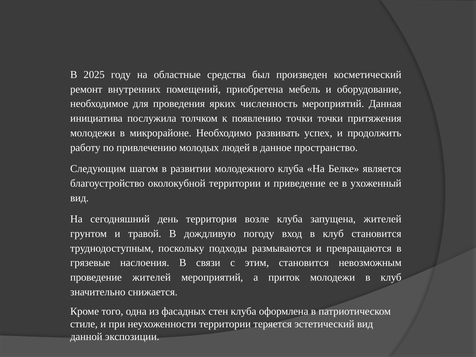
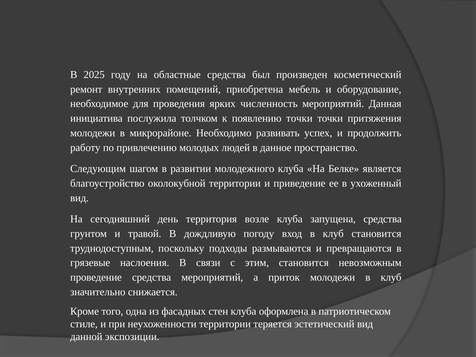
запущена жителей: жителей -> средства (383, 219)
проведение жителей: жителей -> средства (152, 277)
